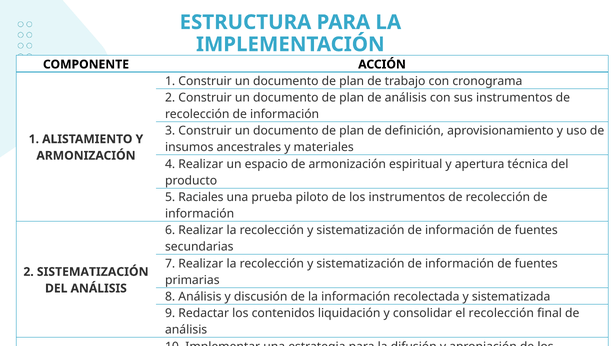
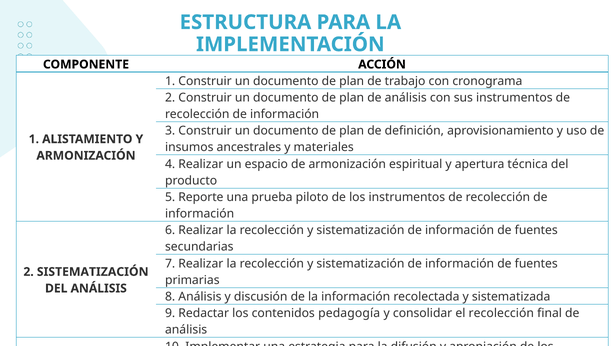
5 Raciales: Raciales -> Reporte (201, 197)
liquidación: liquidación -> pedagogía (349, 313)
